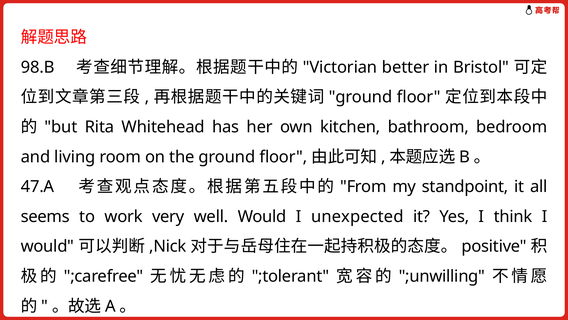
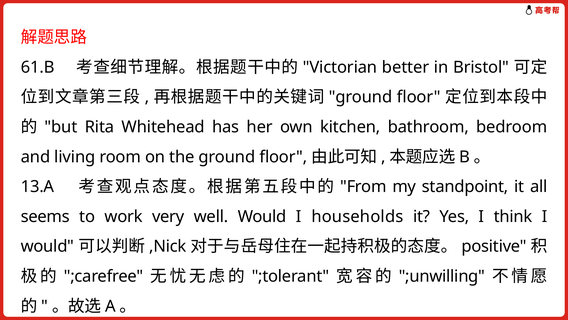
98.B: 98.B -> 61.B (38, 67)
47.A: 47.A -> 13.A (37, 186)
unexpected: unexpected -> households (357, 216)
